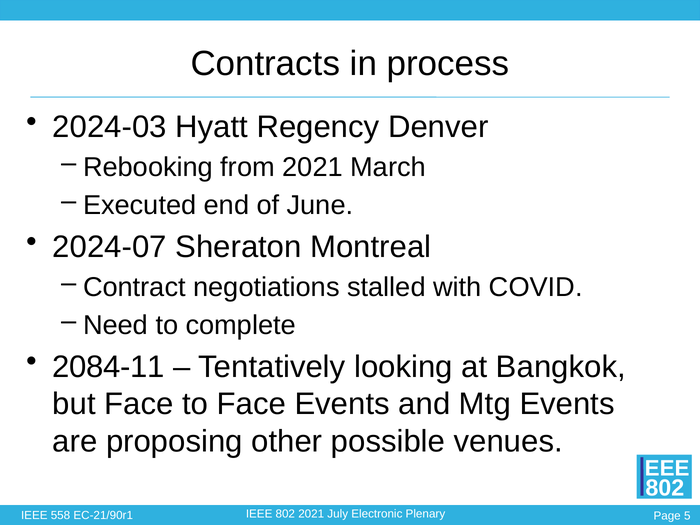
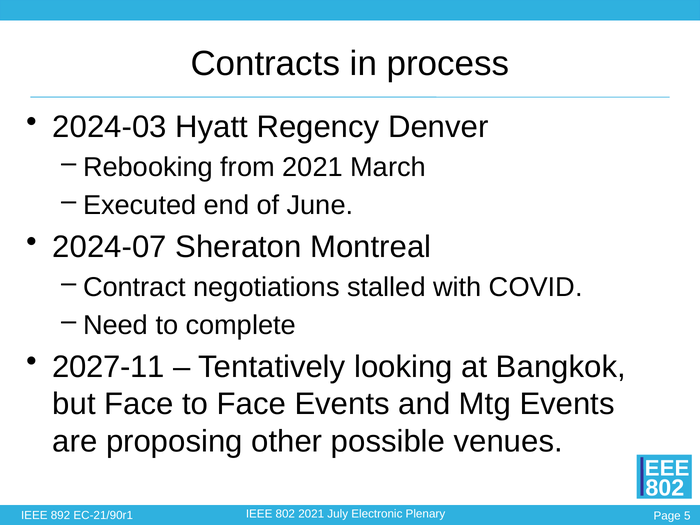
2084-11: 2084-11 -> 2027-11 (109, 367)
558: 558 -> 892 (60, 516)
